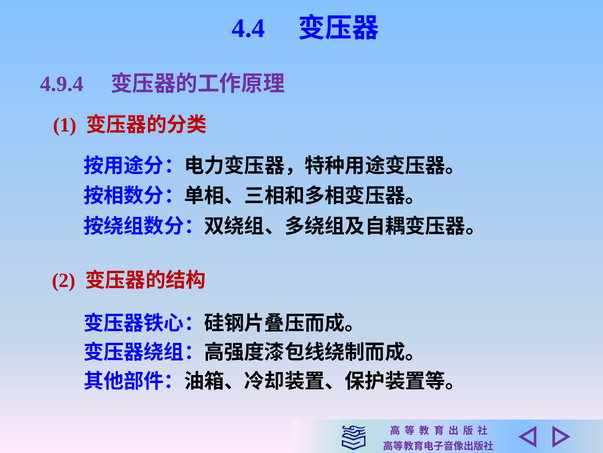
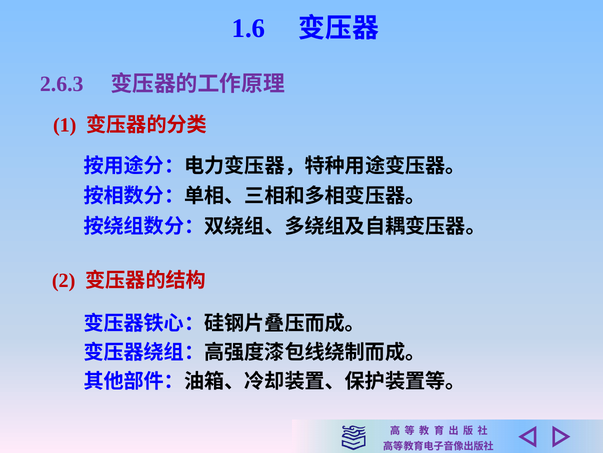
4.4: 4.4 -> 1.6 (249, 28)
4.9.4: 4.9.4 -> 2.6.3 (62, 84)
